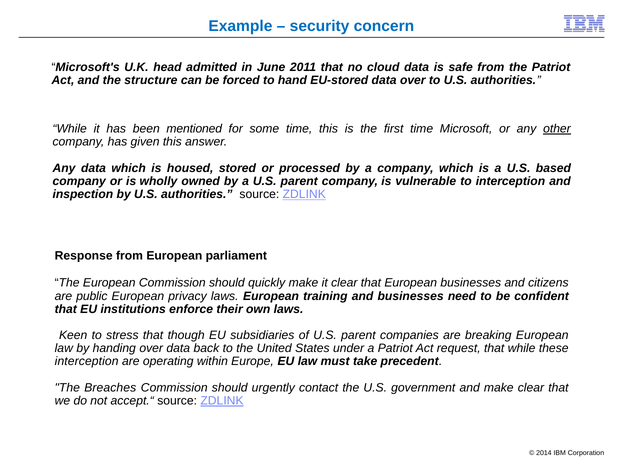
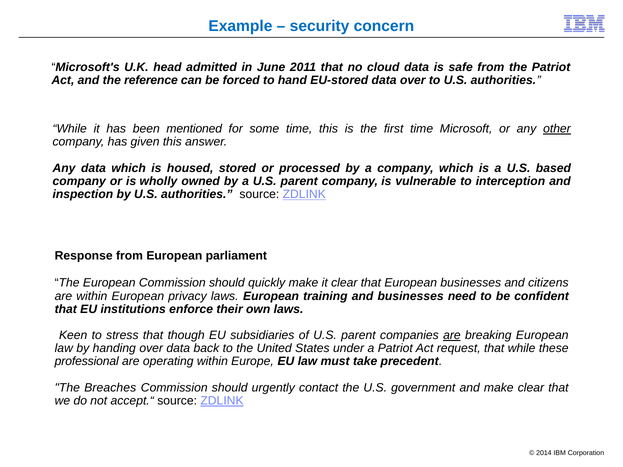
structure: structure -> reference (151, 80)
are public: public -> within (92, 296)
are underline: none -> present (452, 335)
interception: interception -> professional (87, 362)
